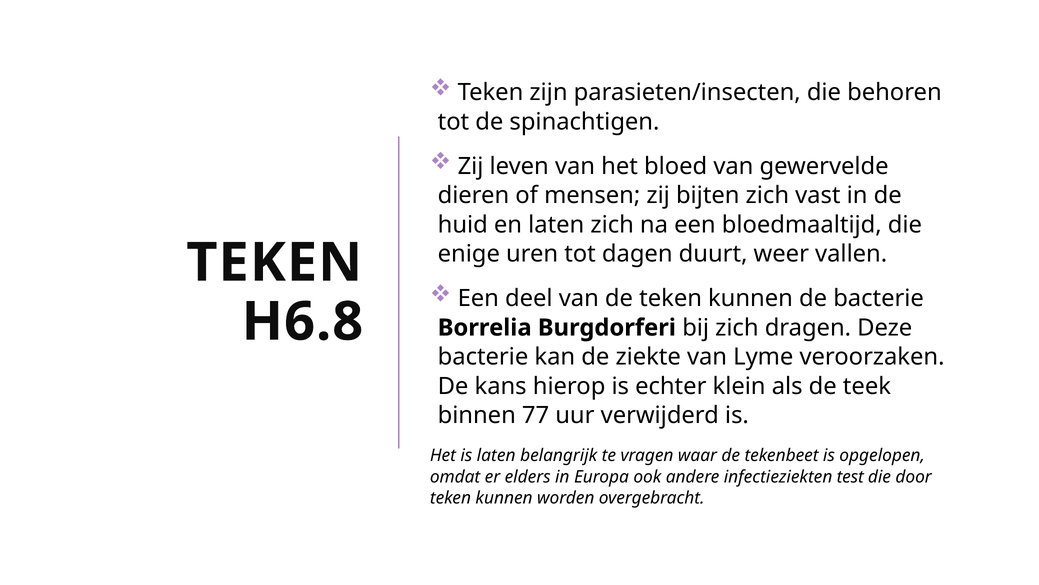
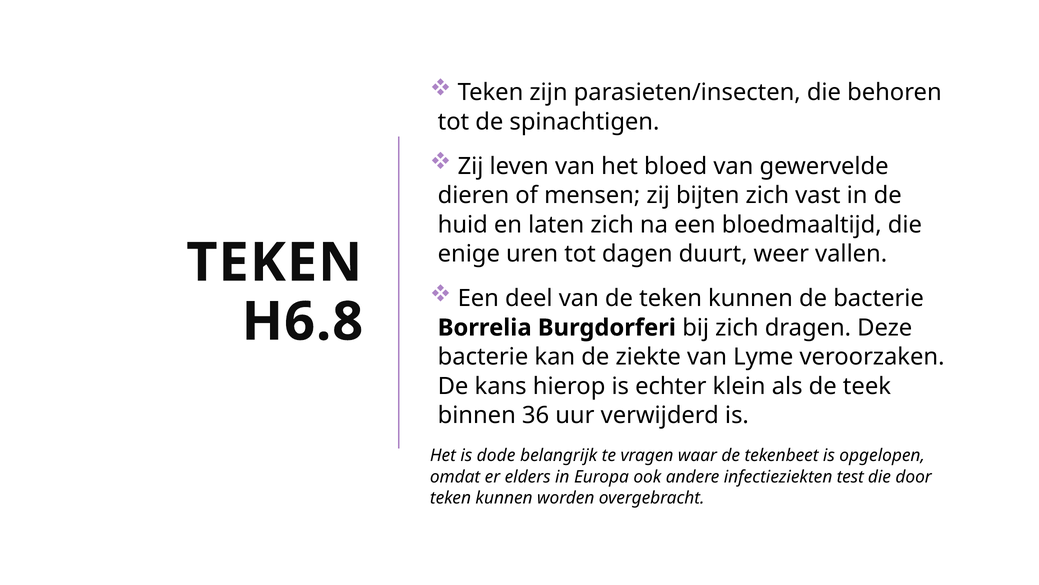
77: 77 -> 36 (536, 415)
is laten: laten -> dode (496, 455)
